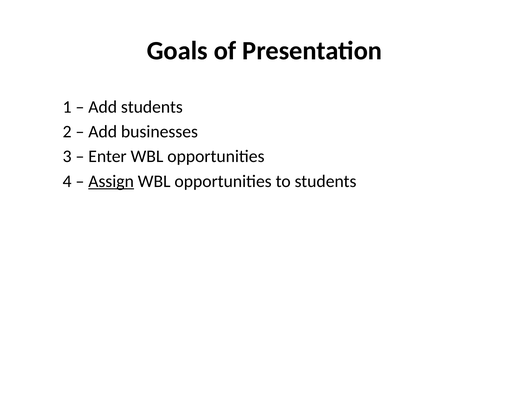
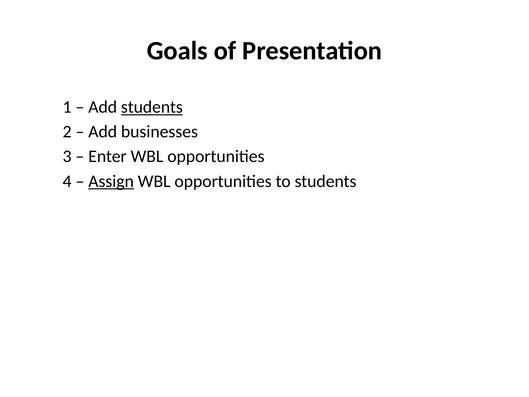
students underline: none -> present (152, 107)
